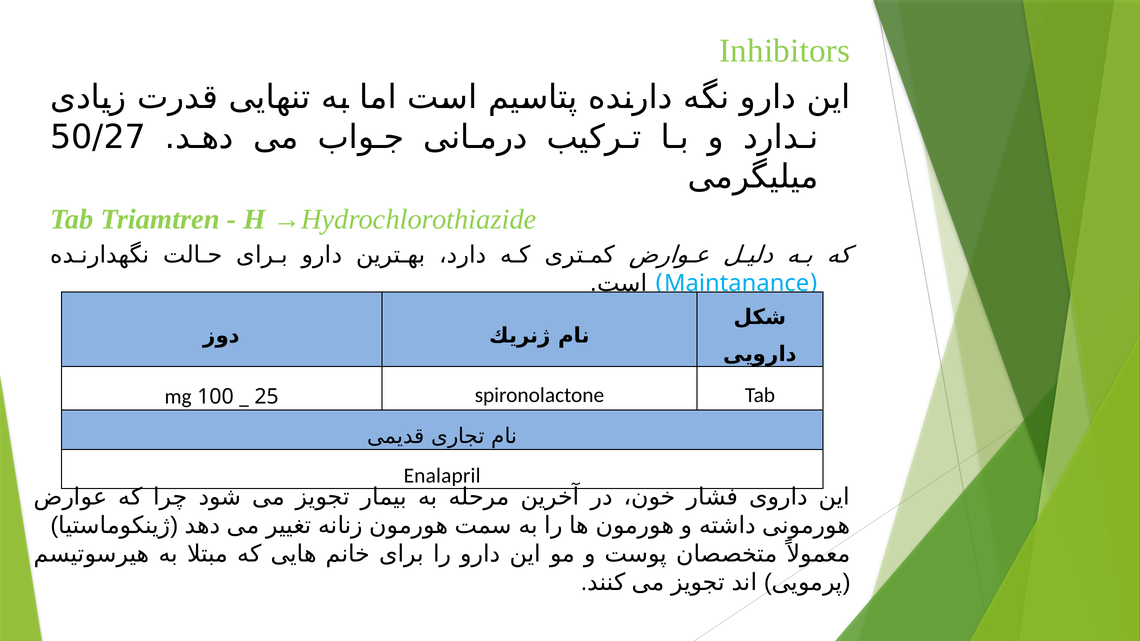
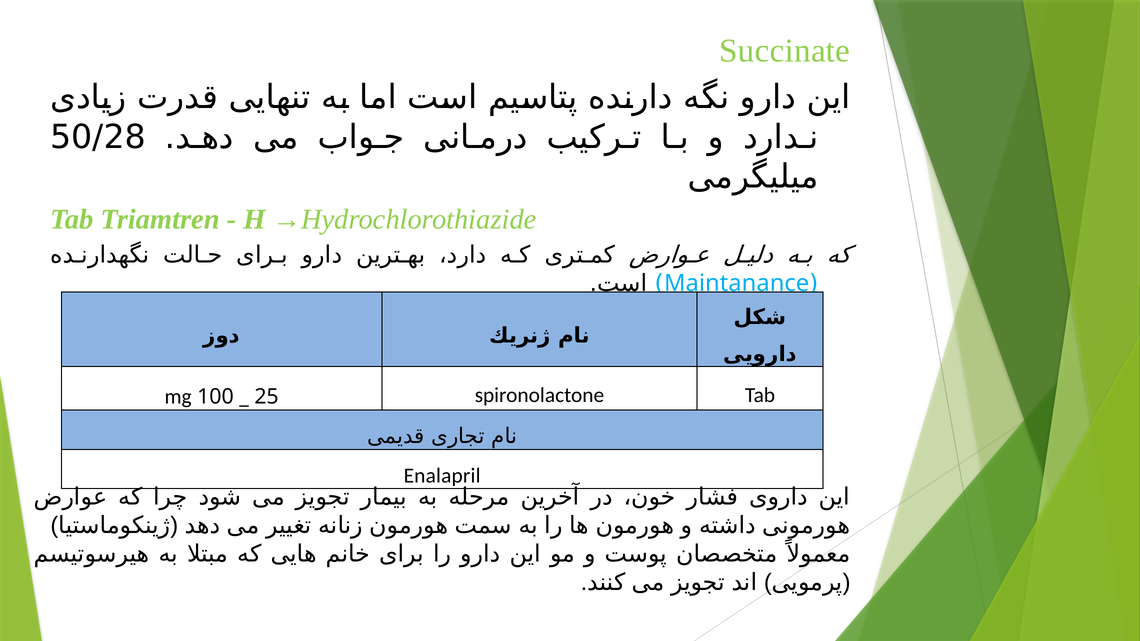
Inhibitors: Inhibitors -> Succinate (785, 51)
50/27: 50/27 -> 50/28 (98, 137)
